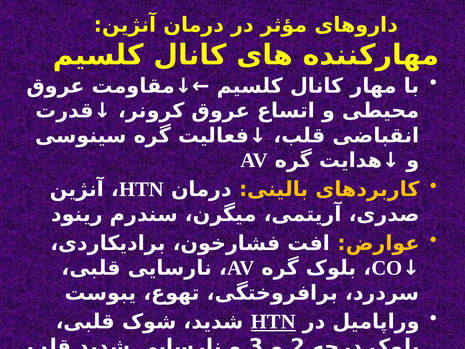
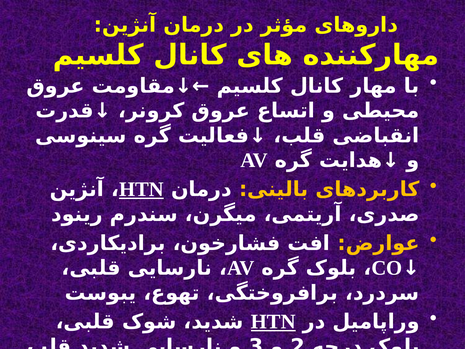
HTN underline: none -> present (141, 189)
